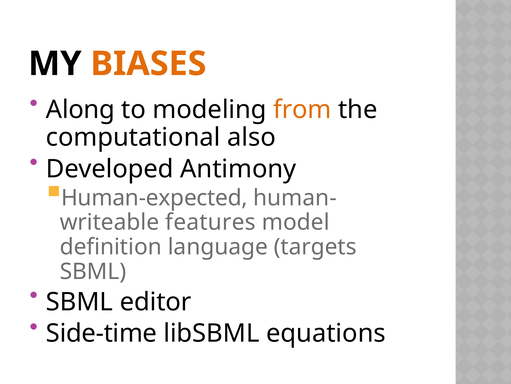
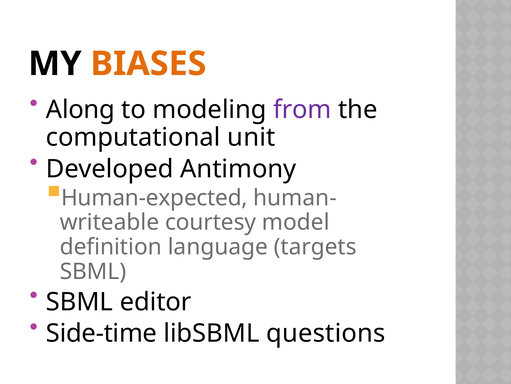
from colour: orange -> purple (302, 110)
also: also -> unit (251, 137)
features: features -> courtesy (211, 222)
equations: equations -> questions (326, 333)
